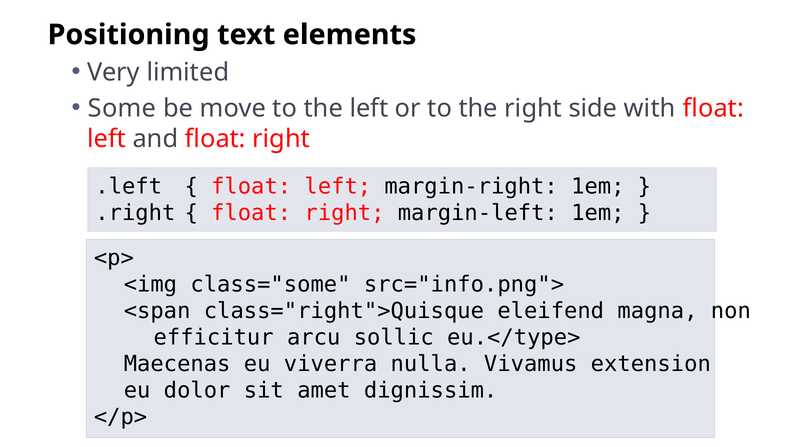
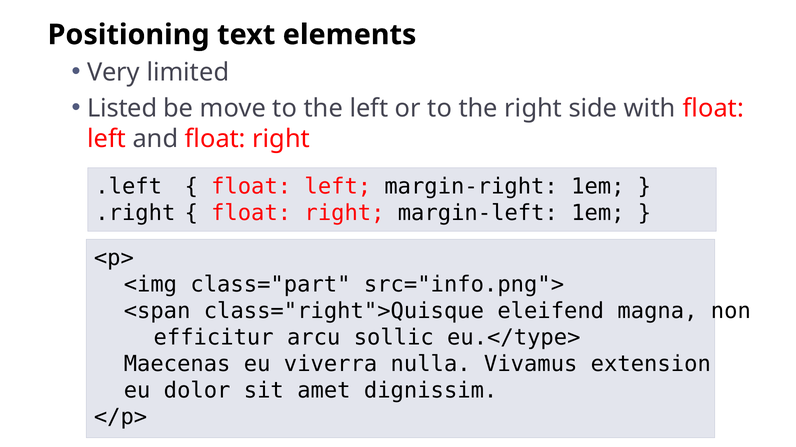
Some: Some -> Listed (122, 109)
class="some: class="some -> class="part (270, 285)
